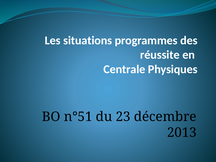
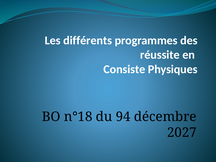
situations: situations -> différents (88, 40)
Centrale: Centrale -> Consiste (124, 69)
n°51: n°51 -> n°18 (78, 117)
23: 23 -> 94 (123, 117)
2013: 2013 -> 2027 (182, 133)
